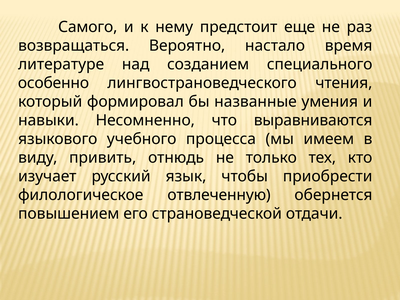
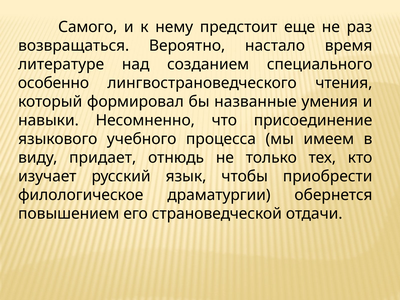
выравниваются: выравниваются -> присоединение (313, 120)
привить: привить -> придает (103, 158)
отвлеченную: отвлеченную -> драматургии (219, 195)
